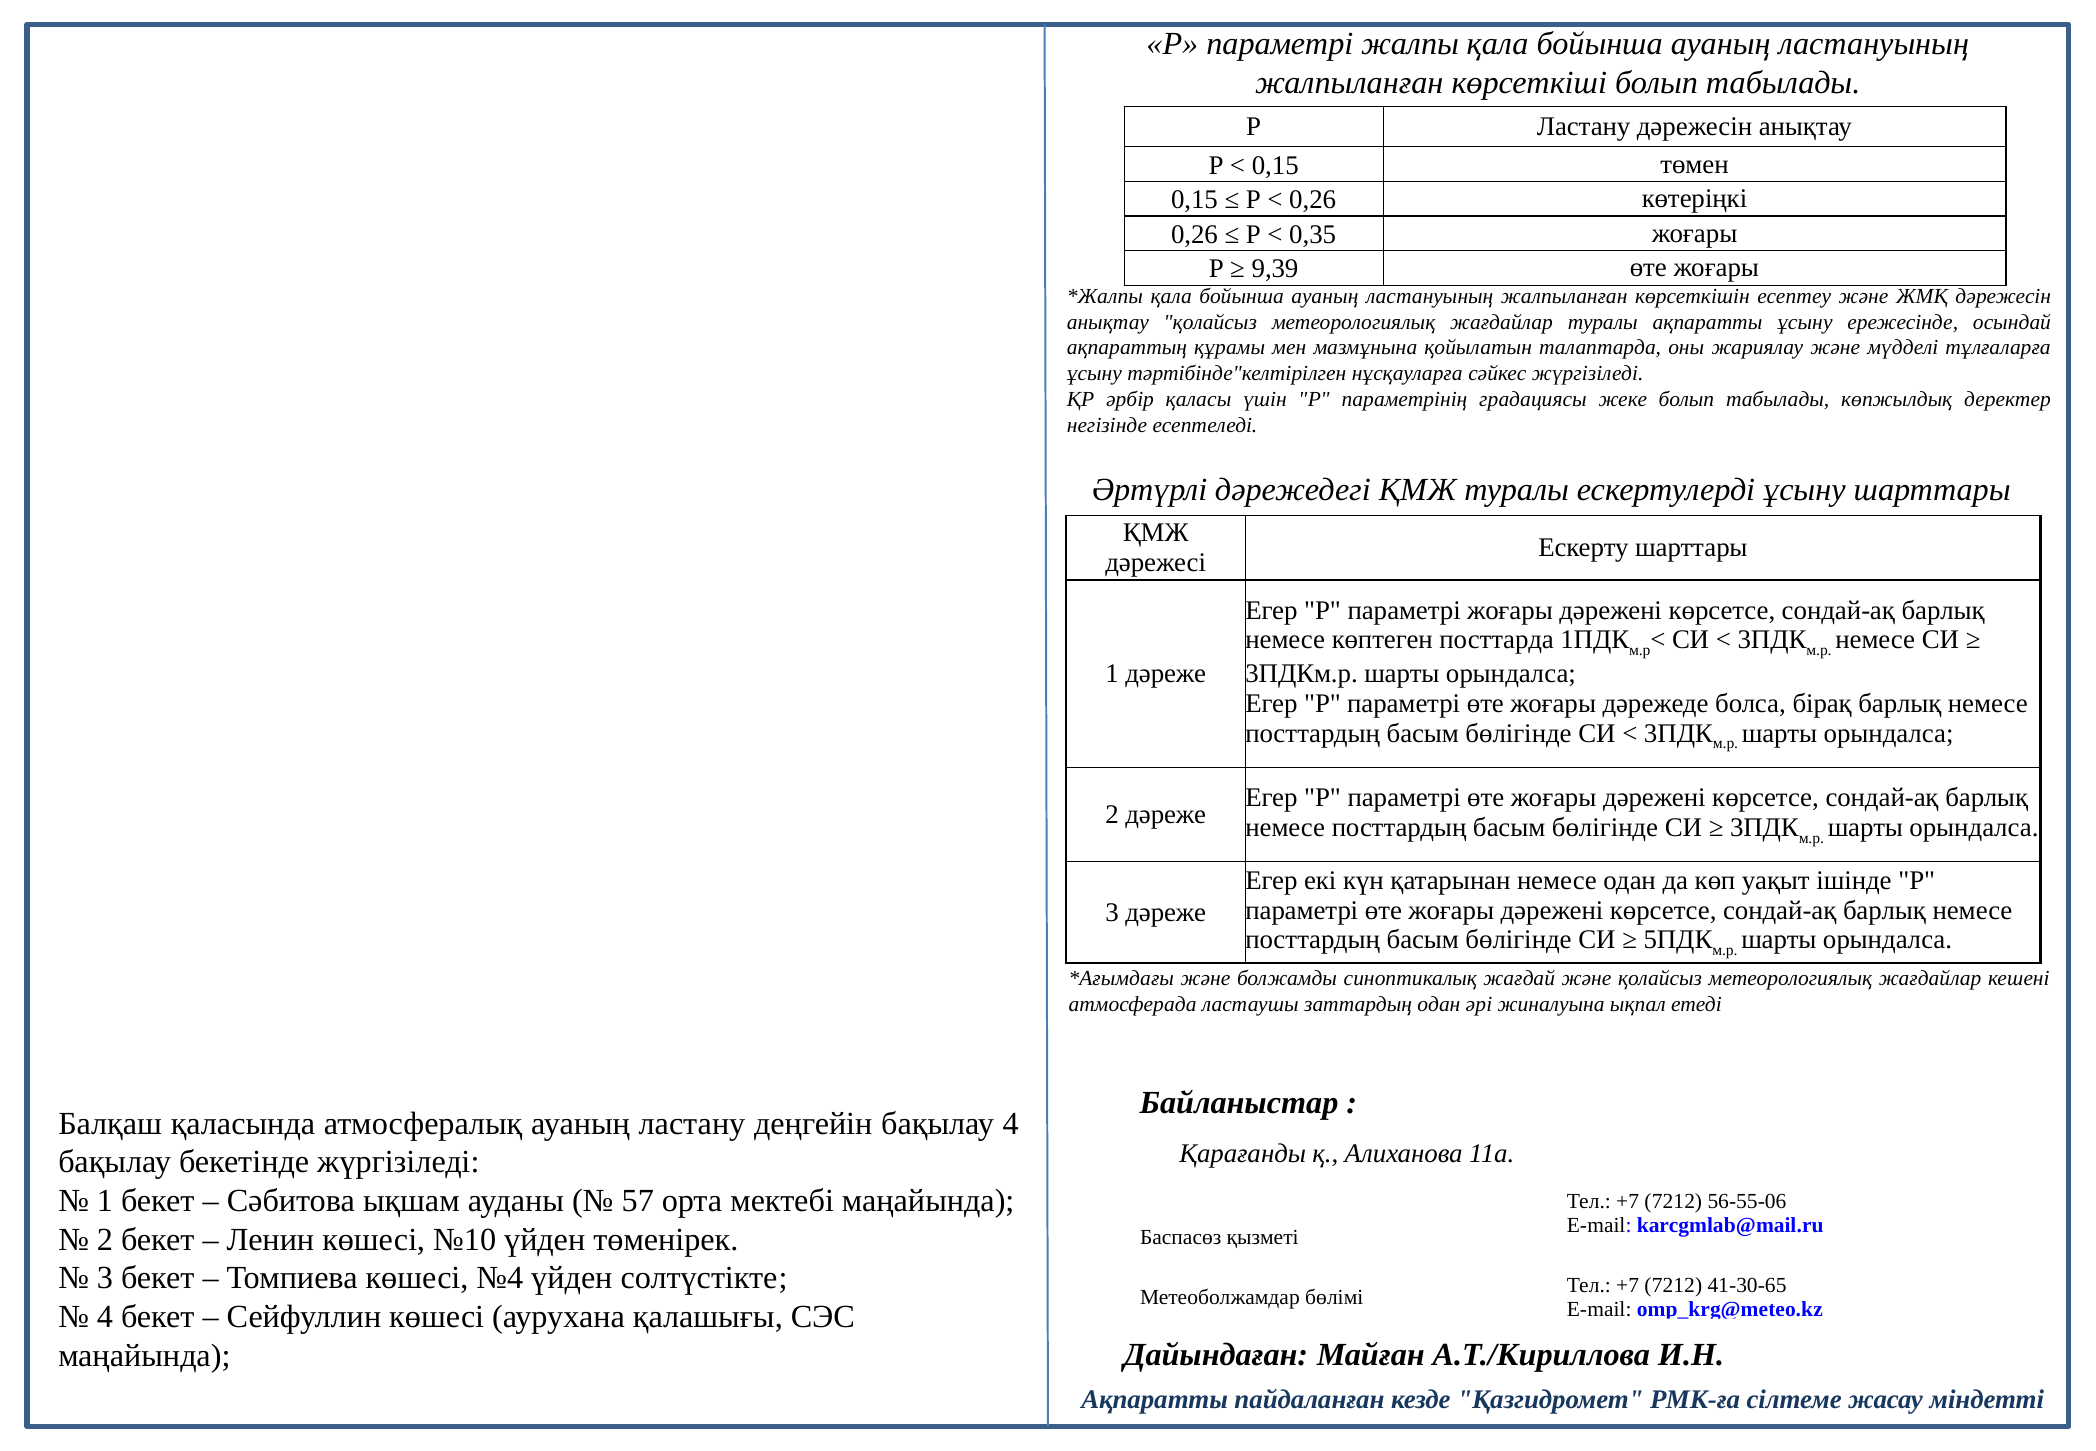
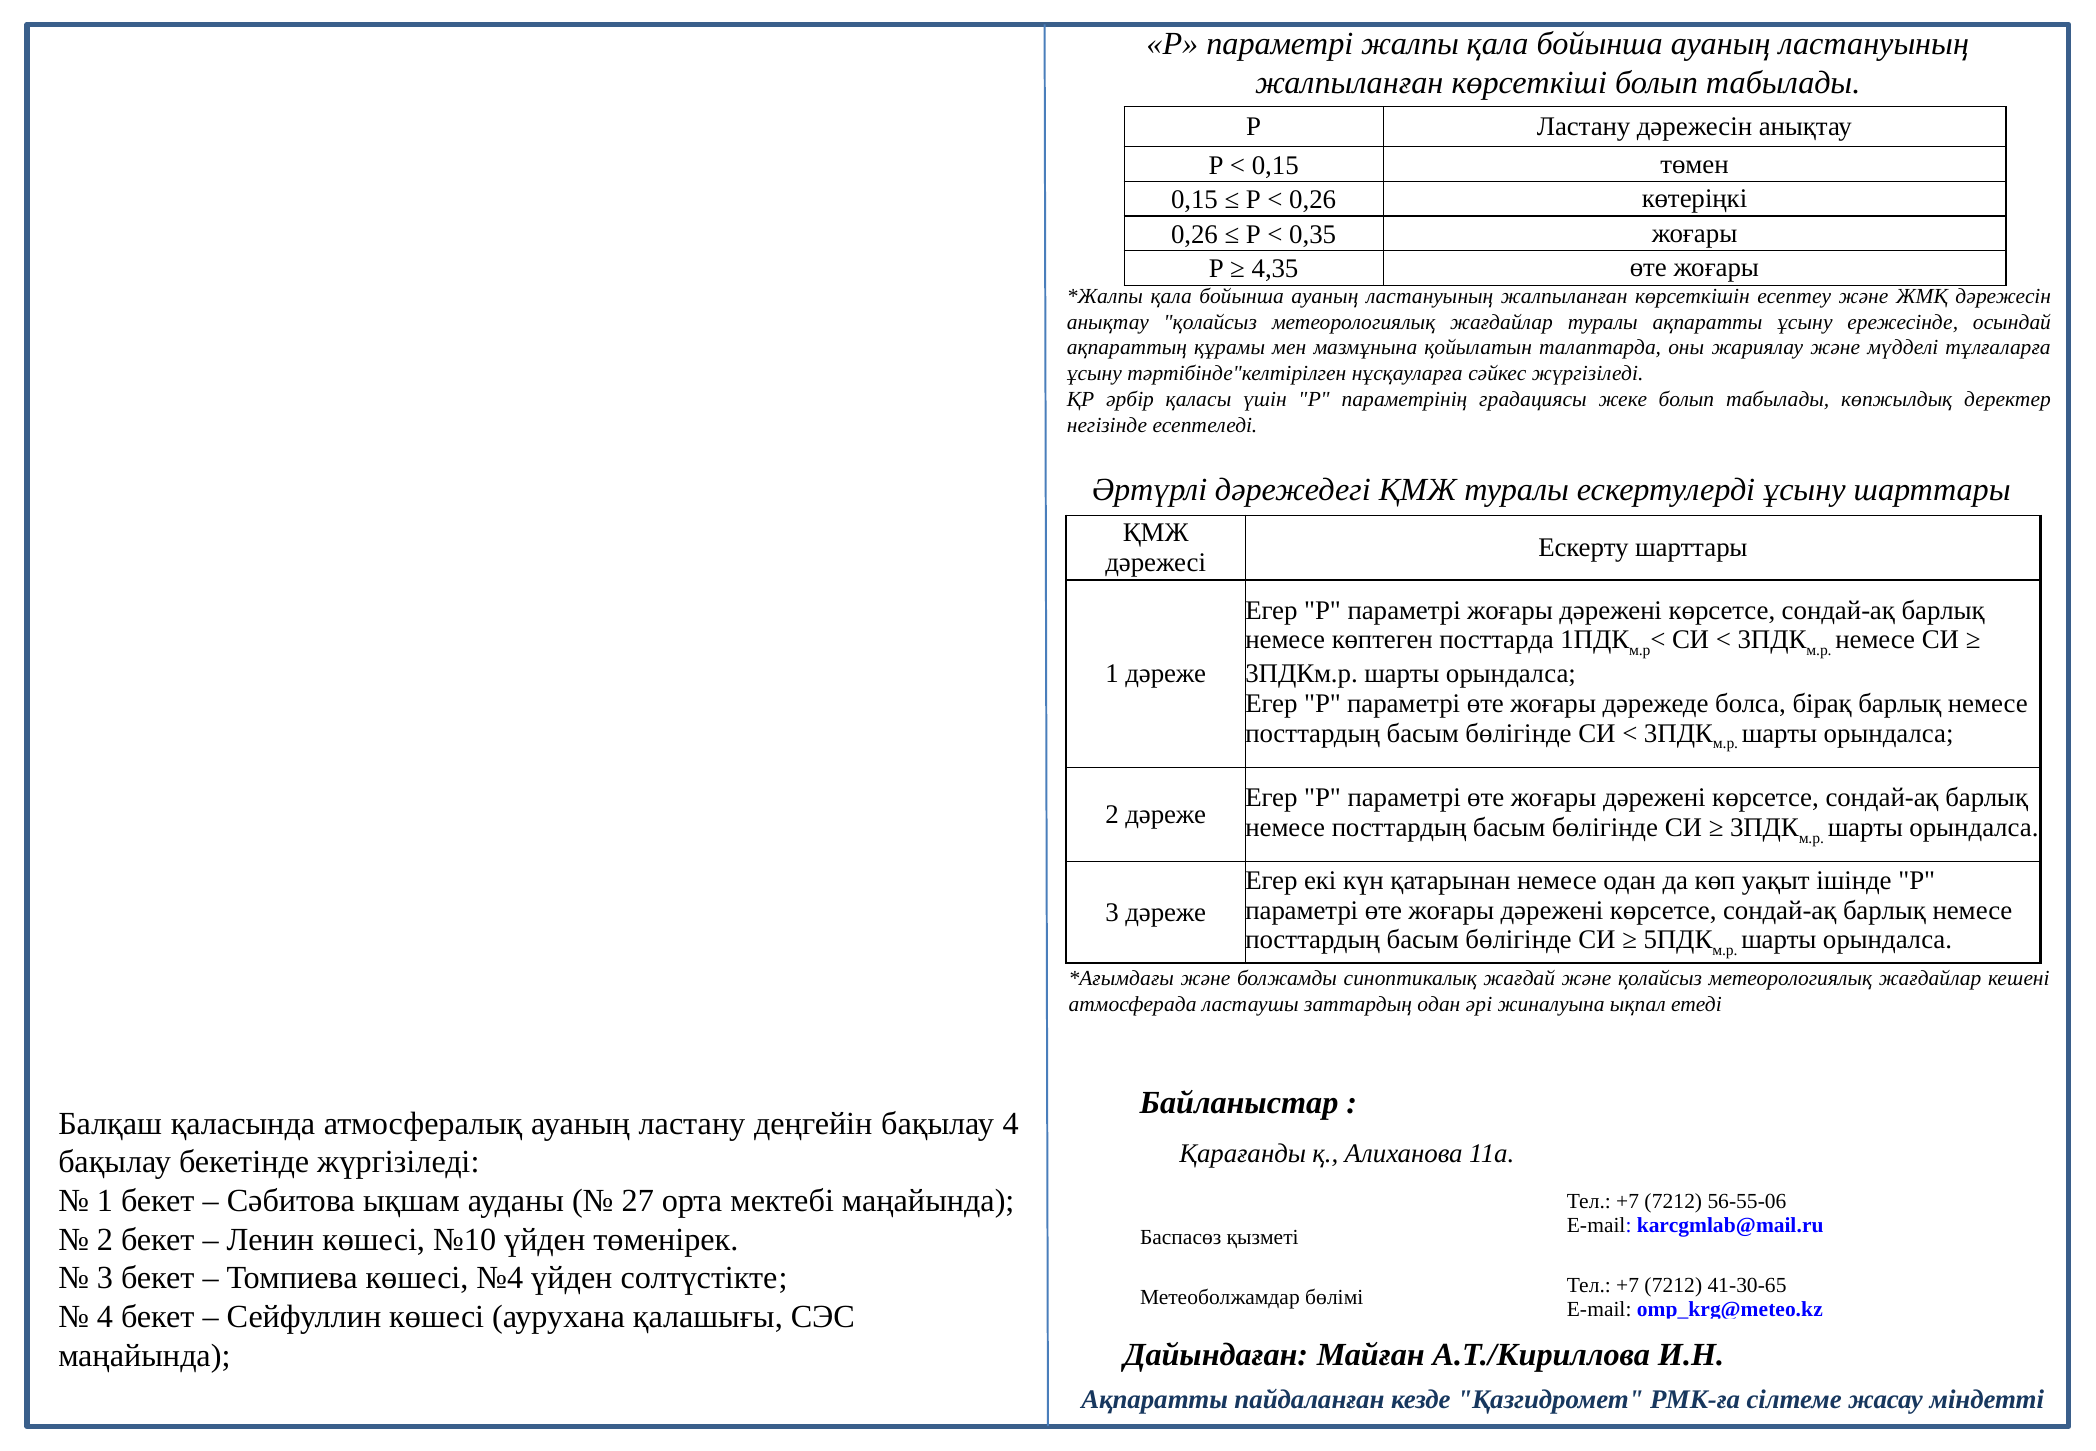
9,39: 9,39 -> 4,35 (1275, 269)
57: 57 -> 27 (638, 1201)
